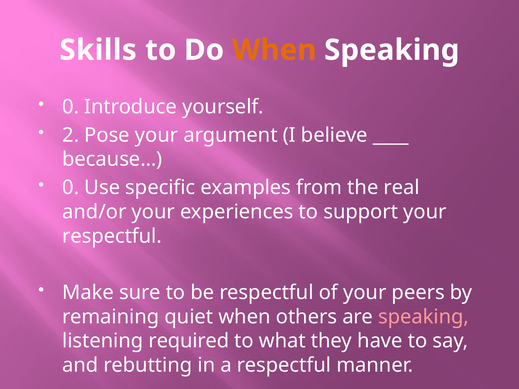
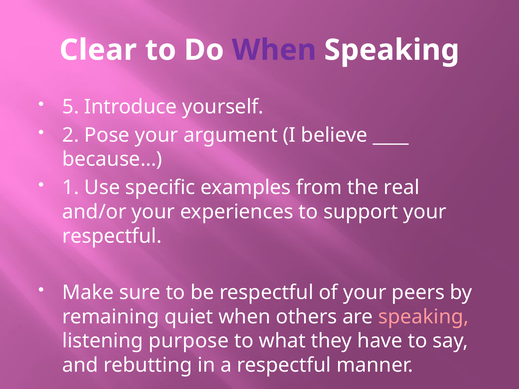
Skills: Skills -> Clear (98, 50)
When colour: orange -> purple (274, 50)
0: 0 -> 5 (71, 107)
0: 0 -> 1 (71, 188)
required: required -> purpose (189, 341)
